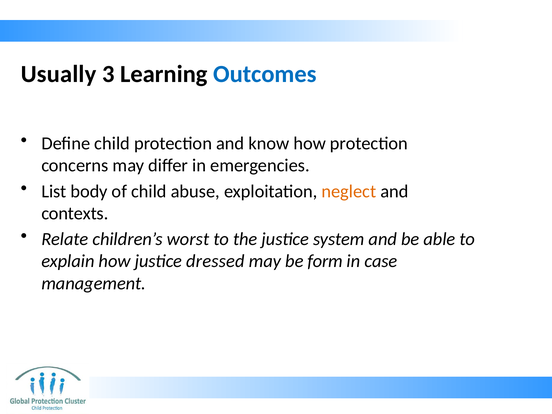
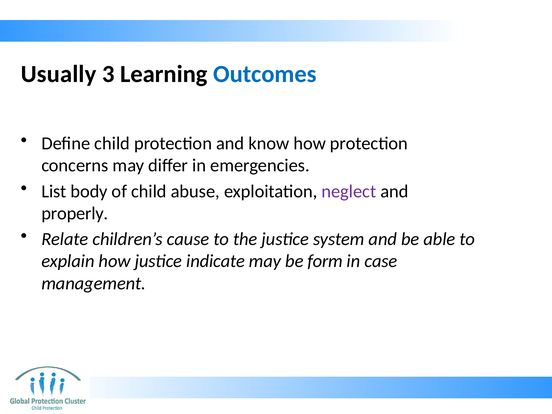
neglect colour: orange -> purple (349, 191)
contexts: contexts -> properly (75, 213)
worst: worst -> cause (188, 239)
dressed: dressed -> indicate (216, 261)
